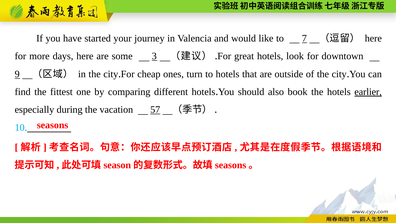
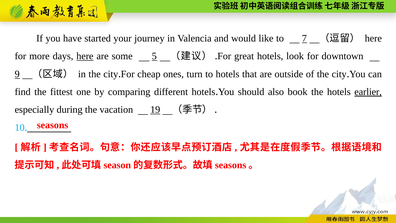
here underline: none -> present (85, 56)
3: 3 -> 5 (154, 56)
57: 57 -> 19 (155, 110)
